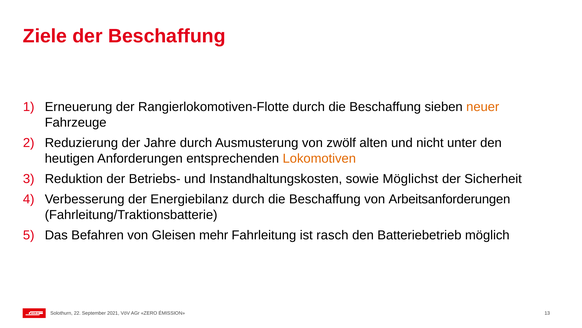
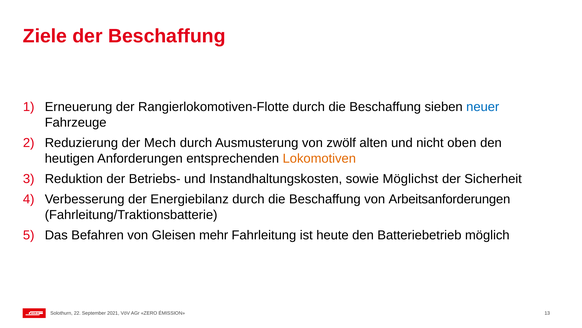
neuer colour: orange -> blue (483, 107)
Jahre: Jahre -> Mech (160, 143)
unter: unter -> oben (462, 143)
rasch: rasch -> heute (332, 235)
